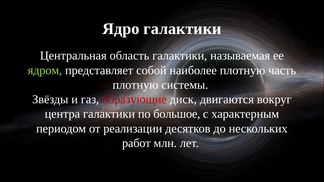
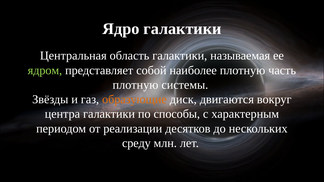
образующие colour: red -> orange (134, 100)
большое: большое -> способы (177, 114)
работ: работ -> среду (136, 143)
